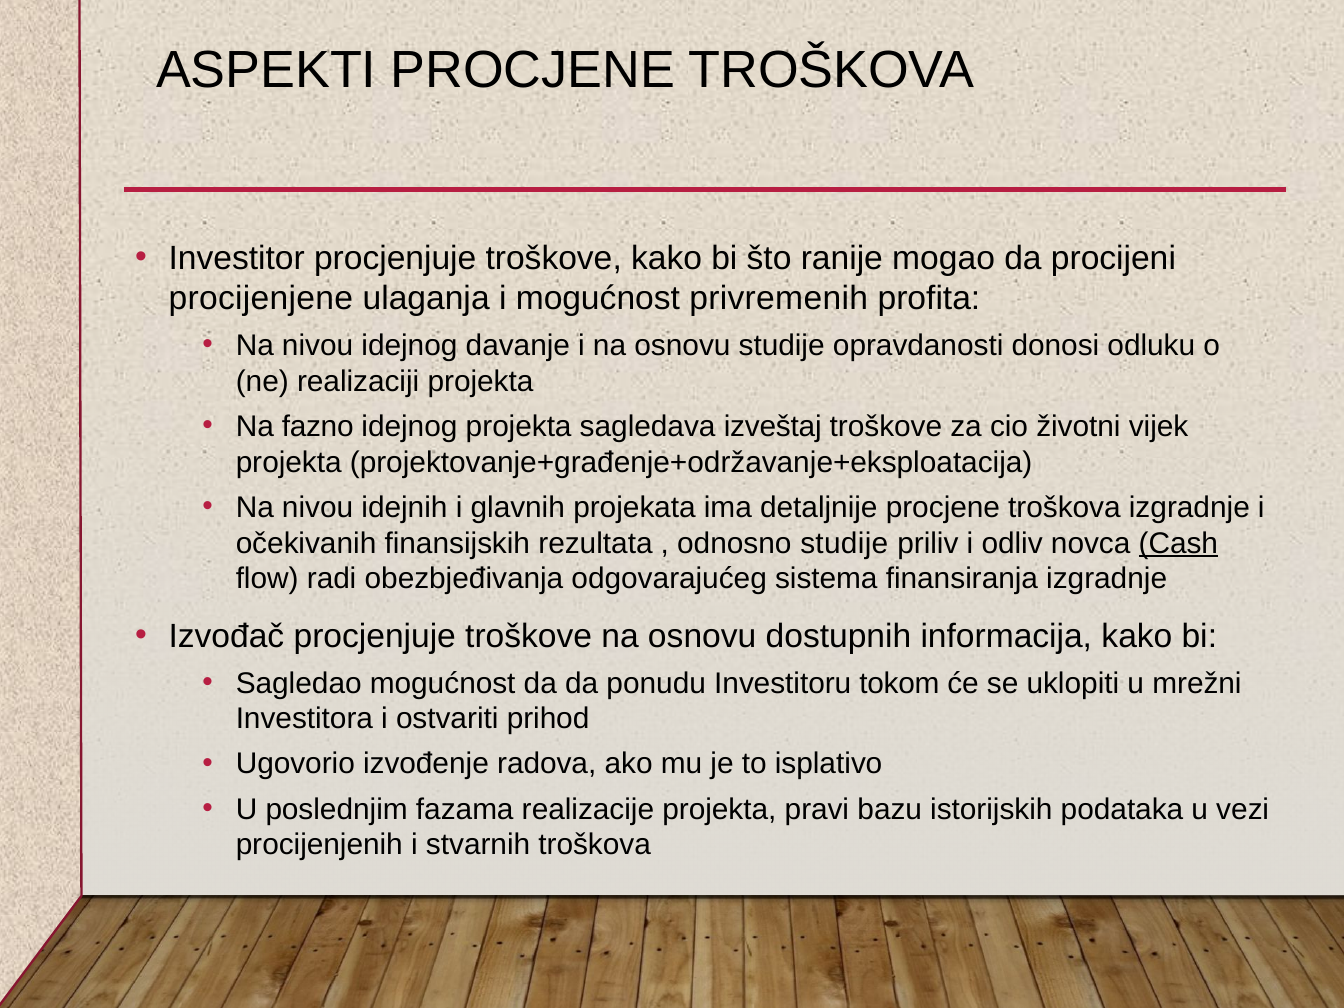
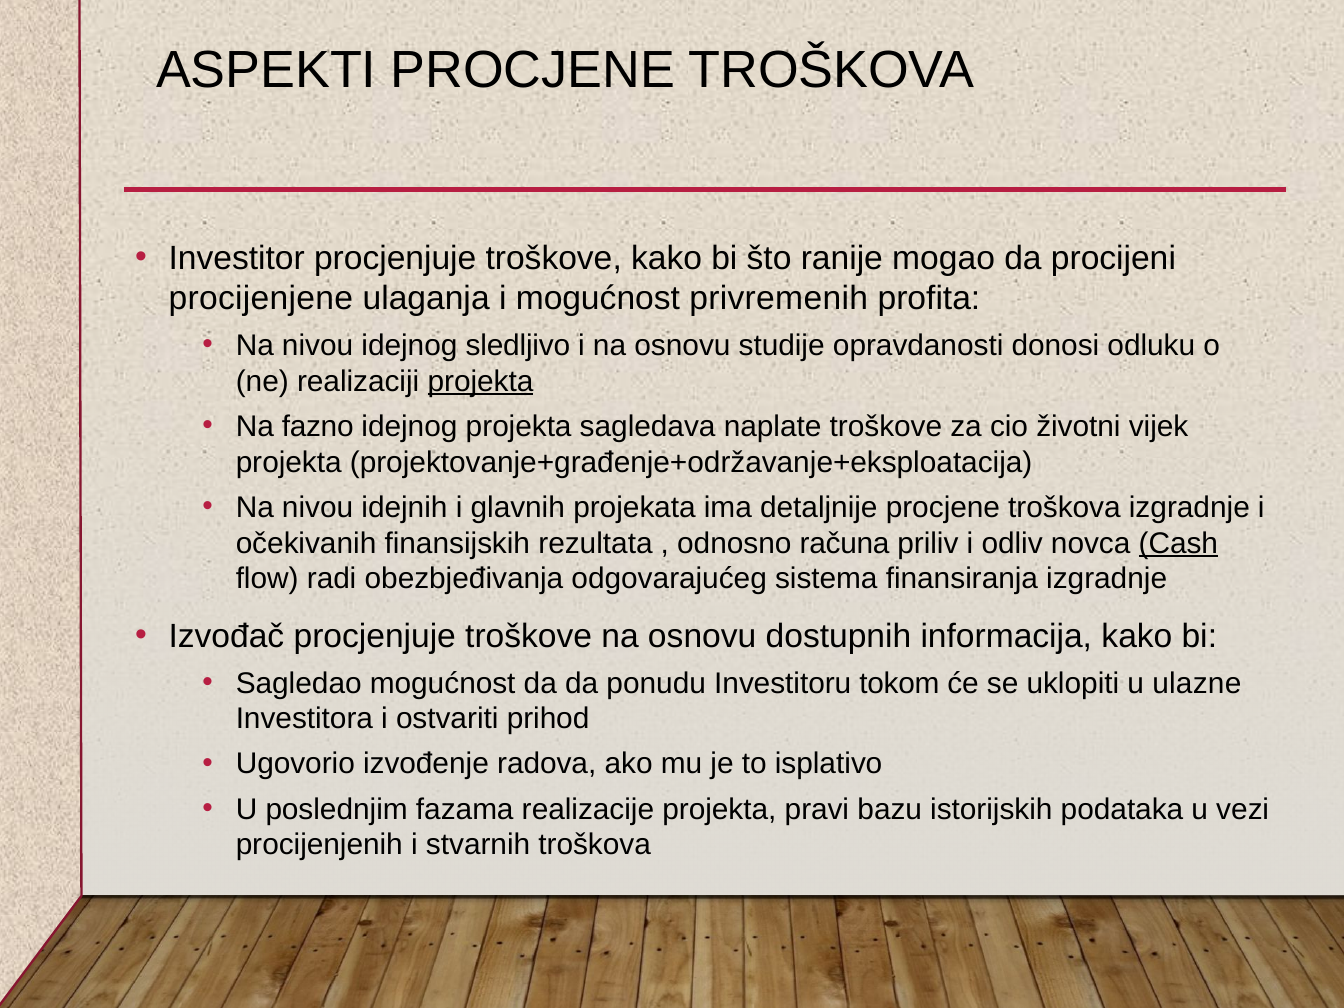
davanje: davanje -> sledljivo (518, 345)
projekta underline: none -> present (481, 381)
izveštaj: izveštaj -> naplate (773, 426)
odnosno studije: studije -> računa (845, 543)
mrežni: mrežni -> ulazne (1197, 683)
